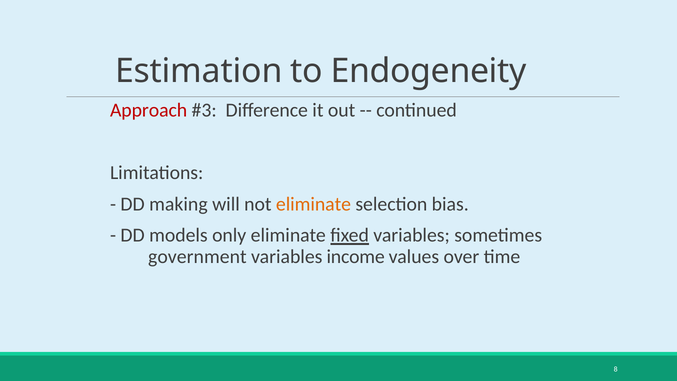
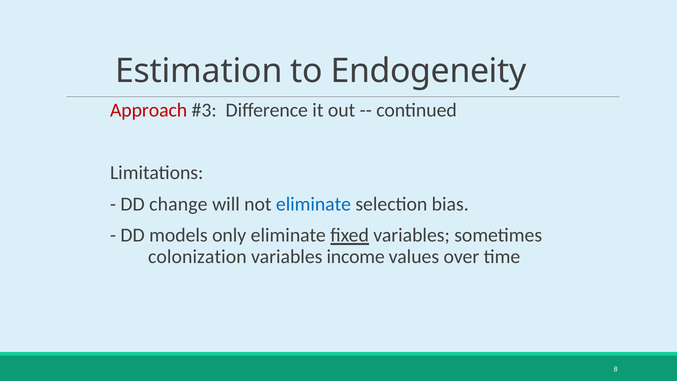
making: making -> change (178, 204)
eliminate colour: orange -> blue (313, 204)
government: government -> colonization (197, 257)
